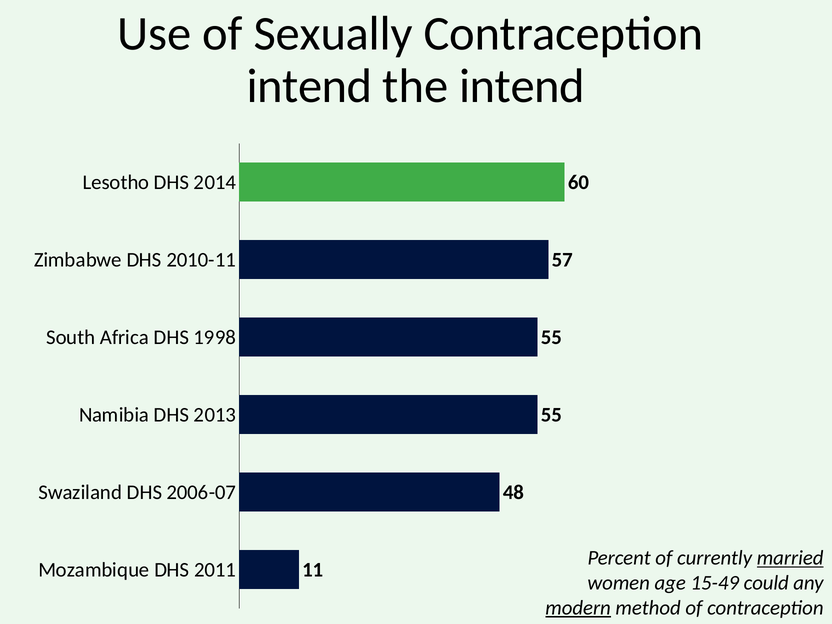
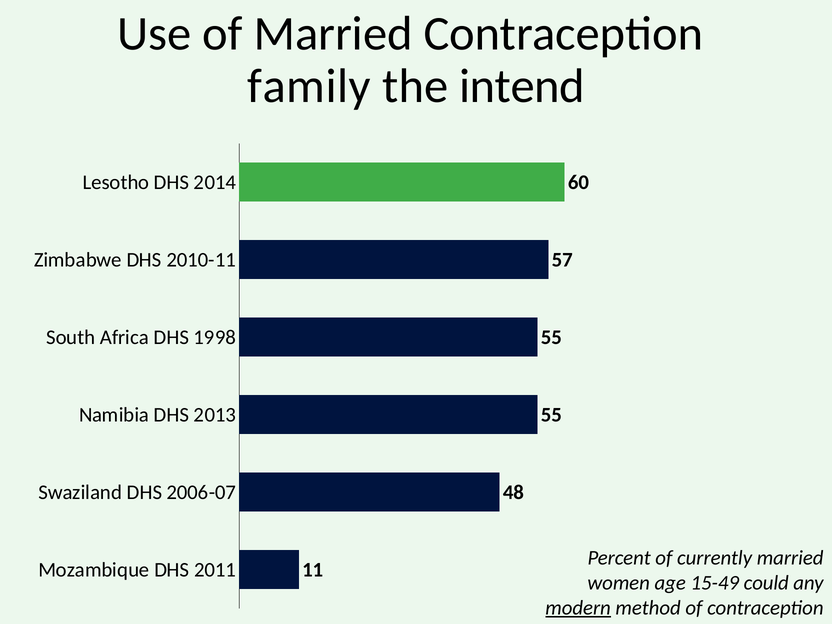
of Sexually: Sexually -> Married (333, 34)
intend: intend -> family (309, 86)
married underline: present -> none (790, 558)
